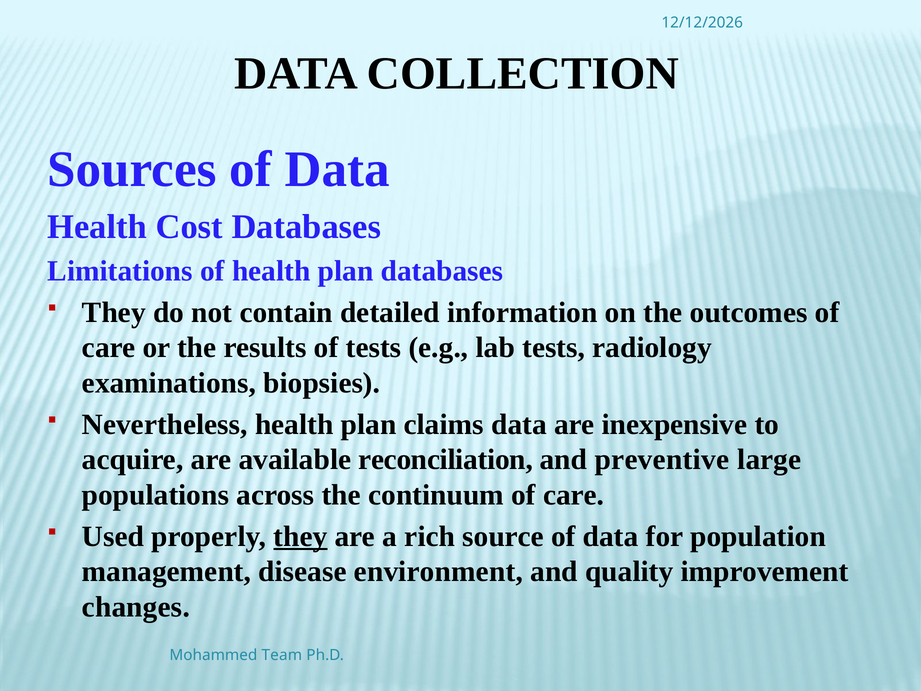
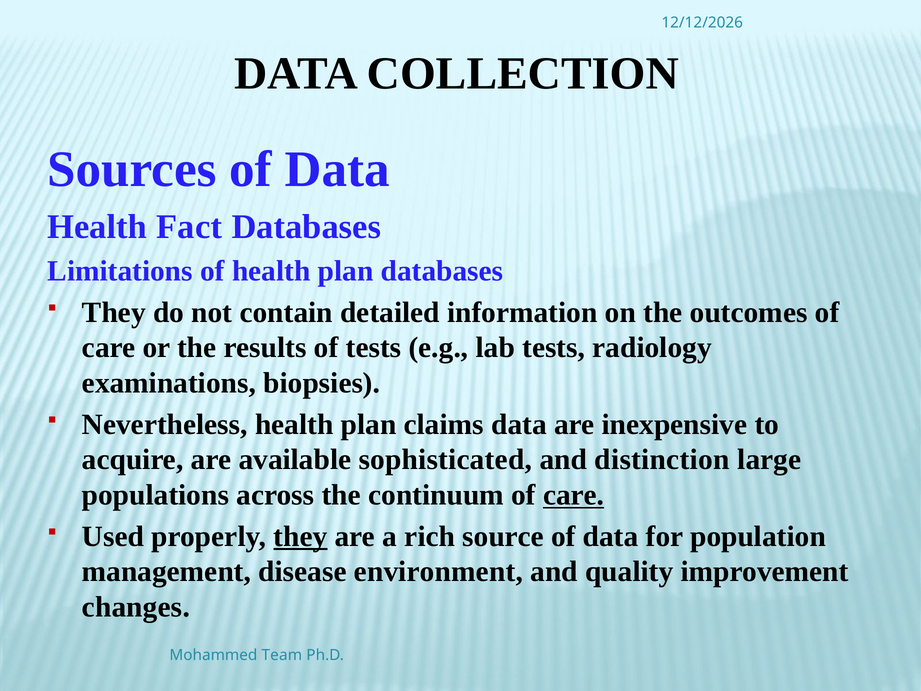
Cost: Cost -> Fact (189, 227)
reconciliation: reconciliation -> sophisticated (445, 460)
preventive: preventive -> distinction (662, 460)
care underline: none -> present (574, 495)
